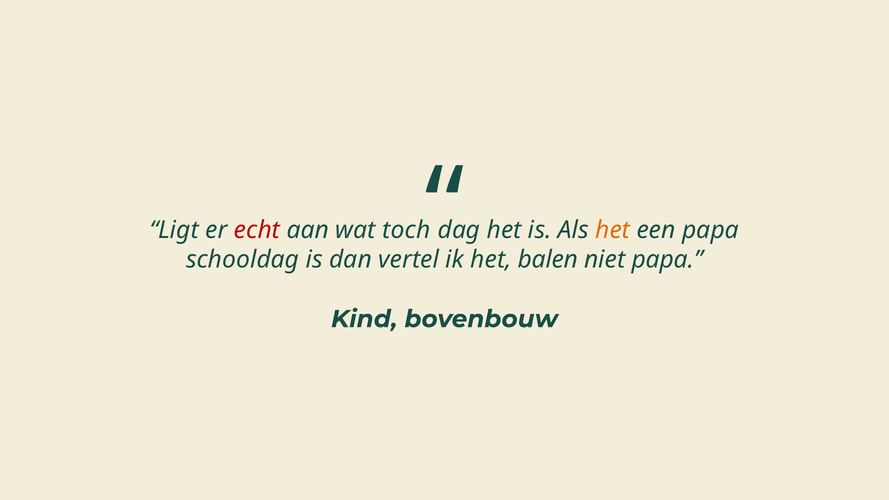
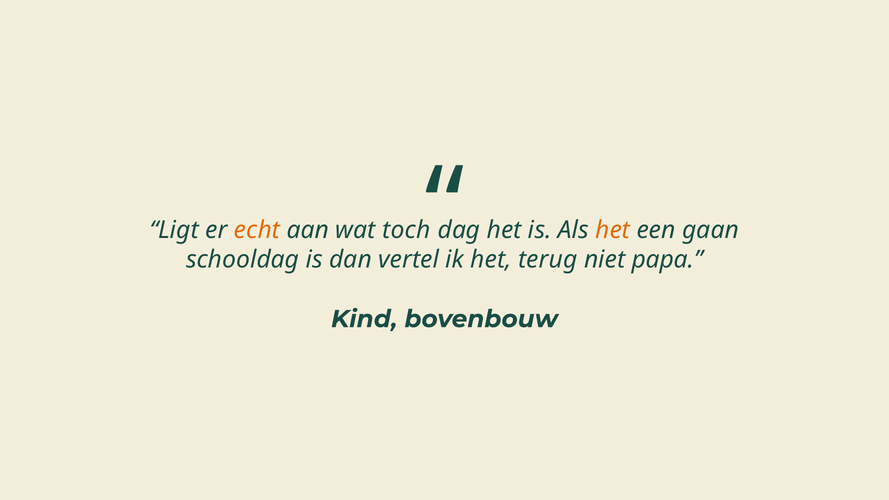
echt colour: red -> orange (257, 230)
een papa: papa -> gaan (711, 230)
balen: balen -> terug (548, 260)
